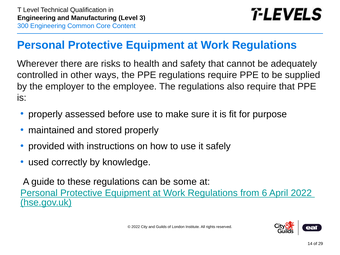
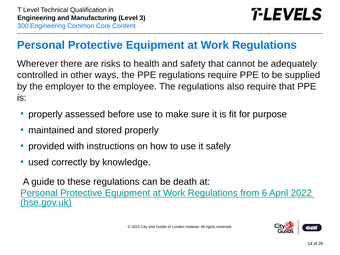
some: some -> death (185, 182)
